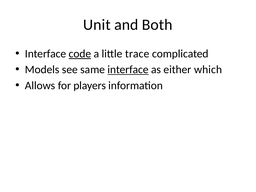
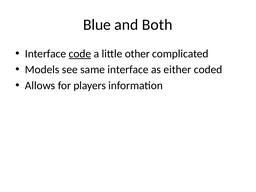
Unit: Unit -> Blue (97, 25)
trace: trace -> other (137, 54)
interface underline: present -> none (128, 70)
which: which -> coded (208, 70)
